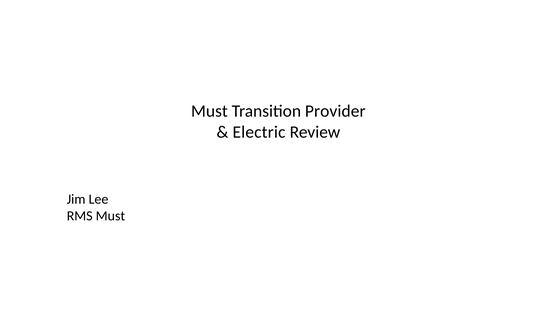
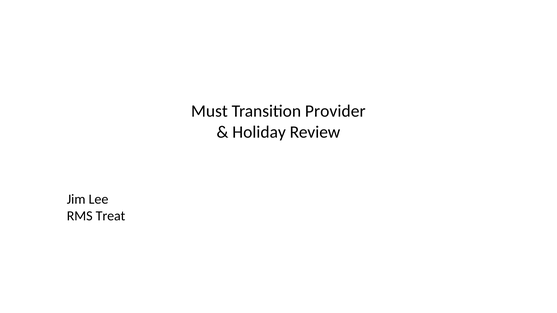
Electric: Electric -> Holiday (259, 132)
RMS Must: Must -> Treat (110, 216)
